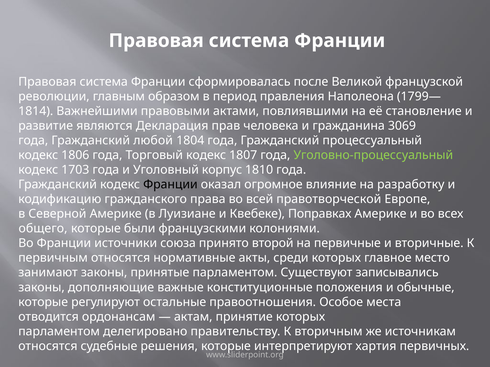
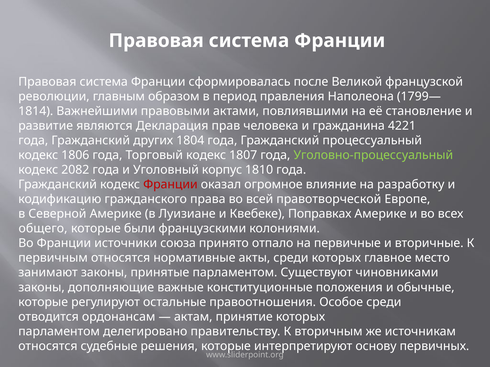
3069: 3069 -> 4221 (402, 126)
любой: любой -> других (153, 141)
1703: 1703 -> 2082 (75, 170)
Франции colour: black -> red (170, 185)
второй: второй -> отпало (273, 244)
записывались: записывались -> чиновниками (397, 273)
Особое места: места -> среди (384, 302)
хартия: хартия -> основу (376, 347)
